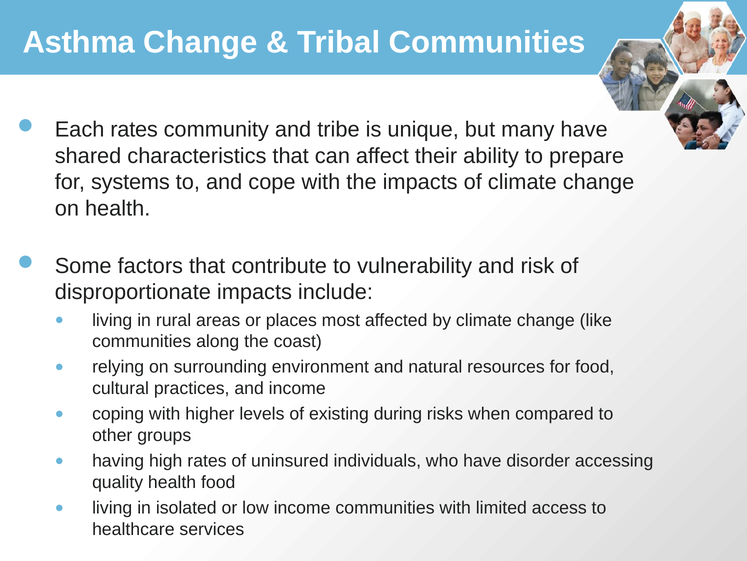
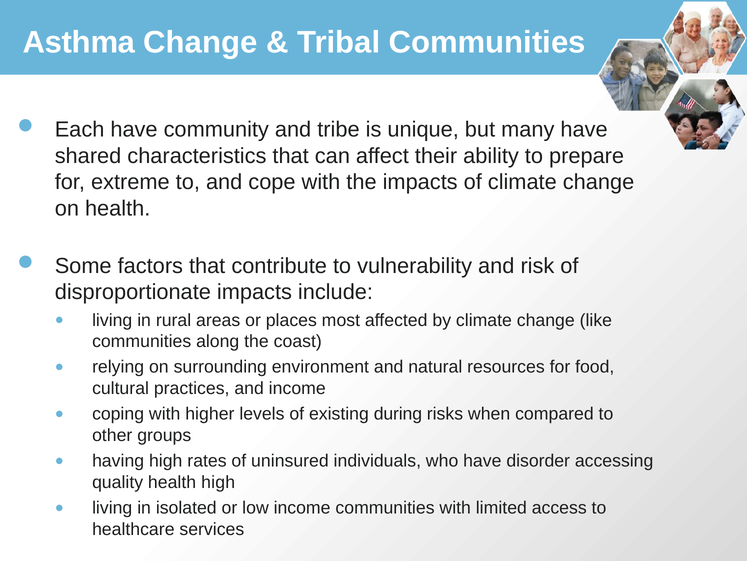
Each rates: rates -> have (134, 130)
systems: systems -> extreme (130, 182)
health food: food -> high (218, 482)
